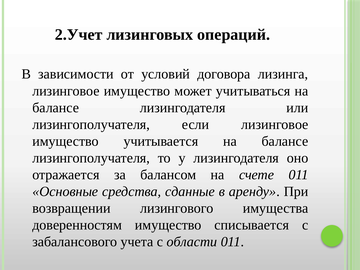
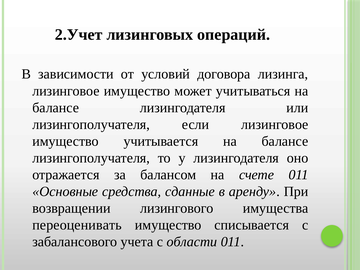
доверенностям: доверенностям -> переоценивать (77, 225)
